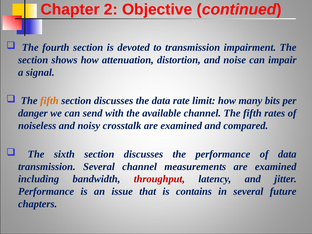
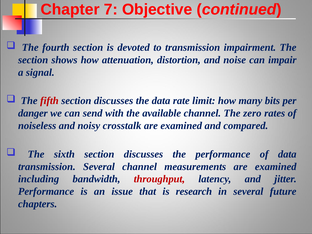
2: 2 -> 7 (111, 9)
fifth colour: orange -> red (49, 101)
channel The fifth: fifth -> zero (252, 113)
contains: contains -> research (194, 192)
